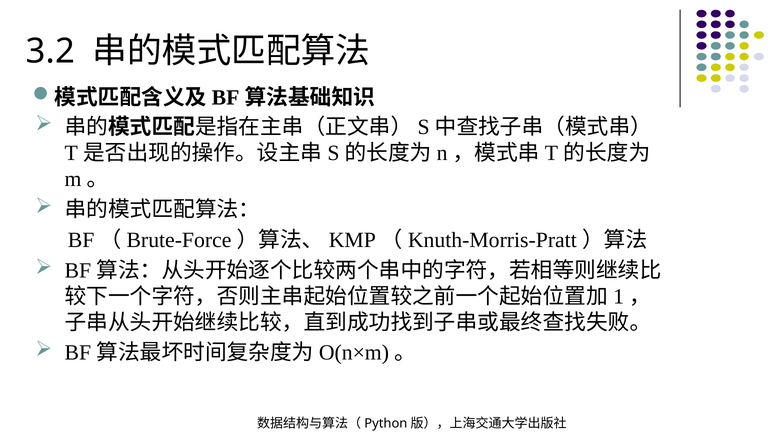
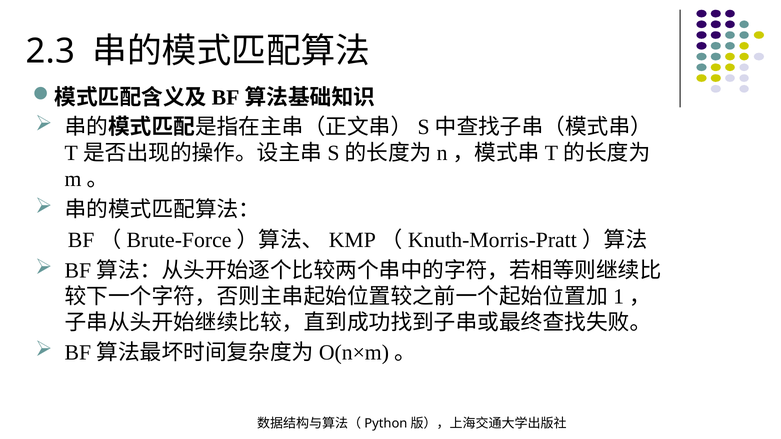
3.2: 3.2 -> 2.3 (50, 51)
